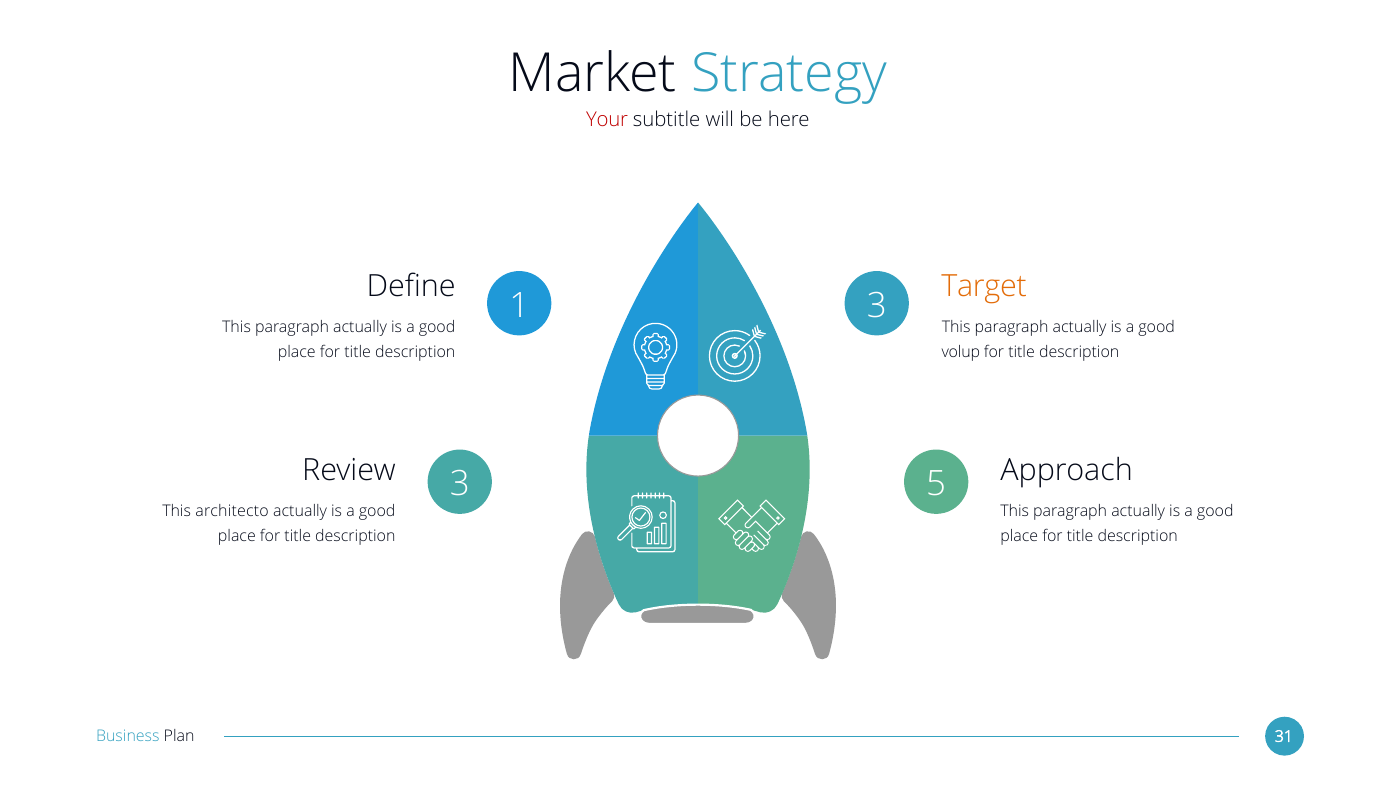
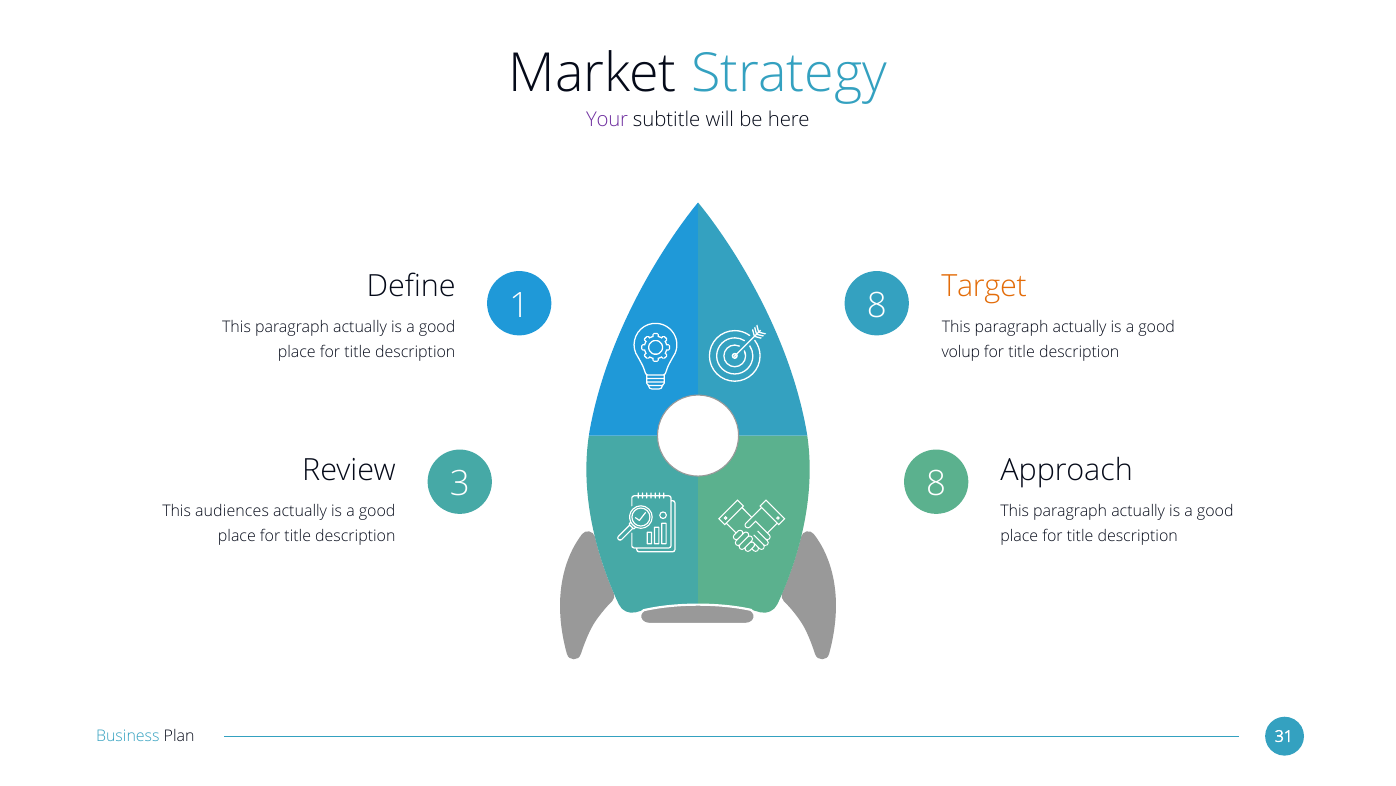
Your colour: red -> purple (607, 120)
1 3: 3 -> 8 (877, 305)
3 5: 5 -> 8 (936, 484)
architecto: architecto -> audiences (232, 511)
